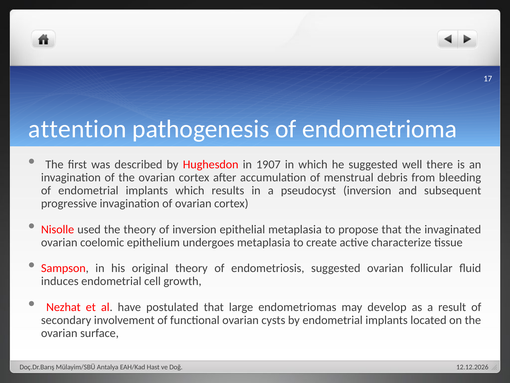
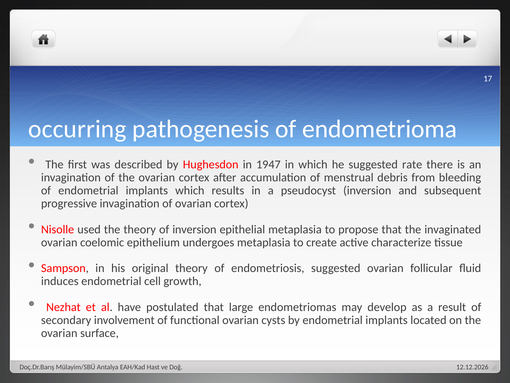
attention: attention -> occurring (77, 129)
1907: 1907 -> 1947 (268, 164)
well: well -> rate (412, 164)
